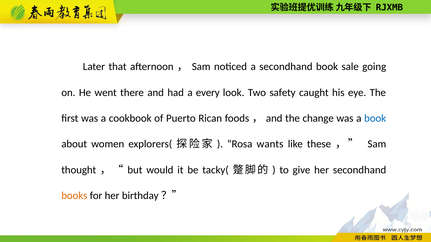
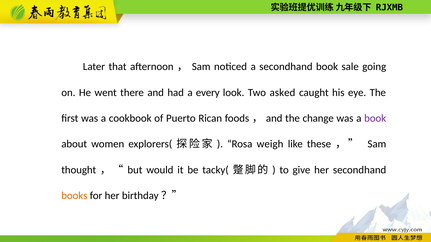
safety: safety -> asked (282, 93)
book colour: blue -> purple (375, 119)
wants: wants -> weigh (270, 144)
